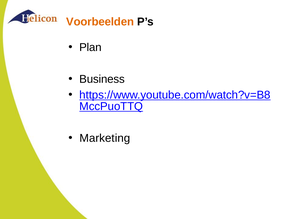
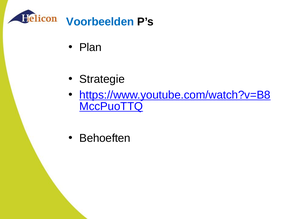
Voorbeelden colour: orange -> blue (100, 22)
Business: Business -> Strategie (102, 79)
Marketing: Marketing -> Behoeften (105, 138)
